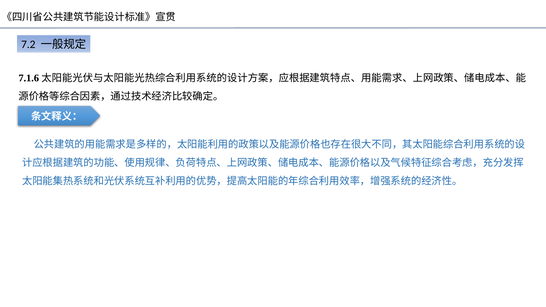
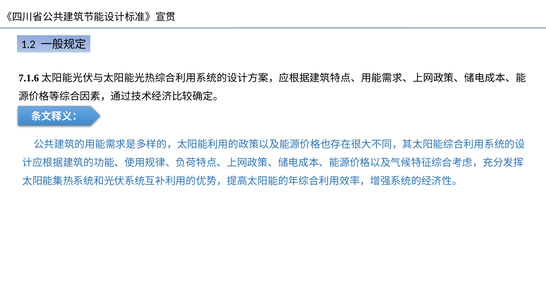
7.2: 7.2 -> 1.2 (28, 44)
